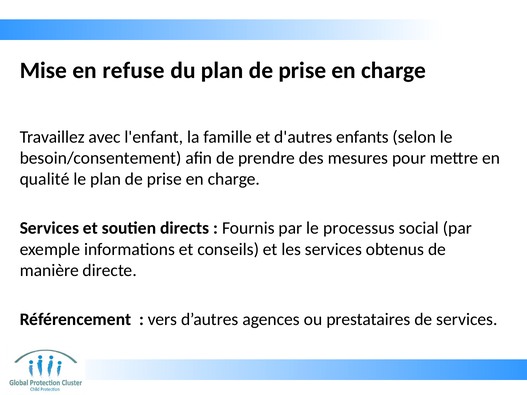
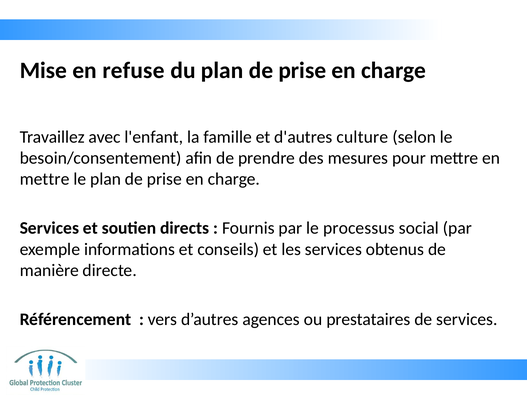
enfants: enfants -> culture (362, 137)
qualité: qualité -> mettre (45, 179)
